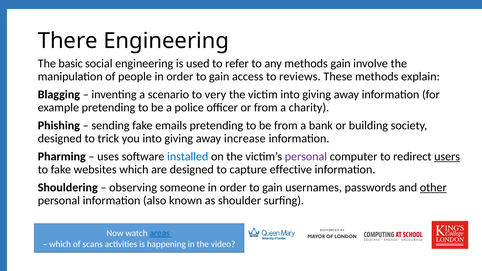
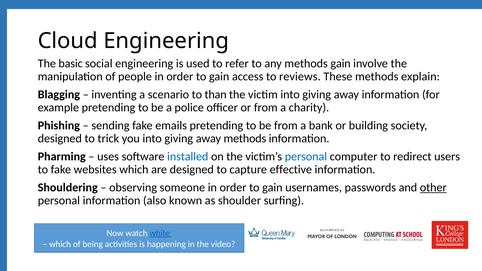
There: There -> Cloud (68, 41)
very: very -> than (216, 95)
away increase: increase -> methods (245, 139)
personal colour: purple -> blue (306, 157)
users underline: present -> none (447, 157)
areas: areas -> white (160, 233)
scans: scans -> being (93, 244)
